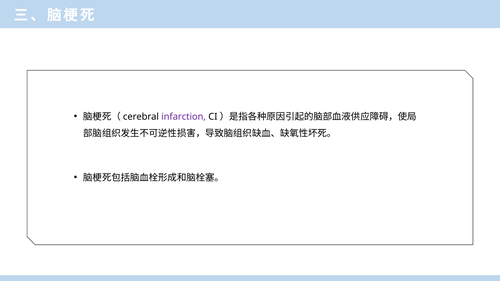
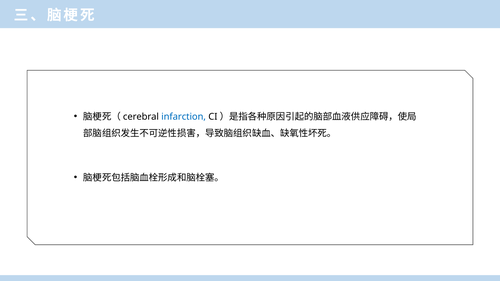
infarction colour: purple -> blue (184, 117)
